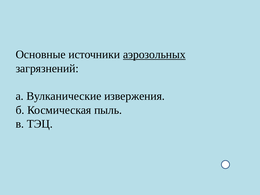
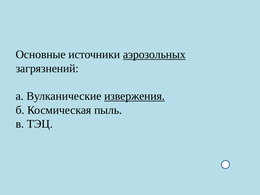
извержения underline: none -> present (135, 96)
